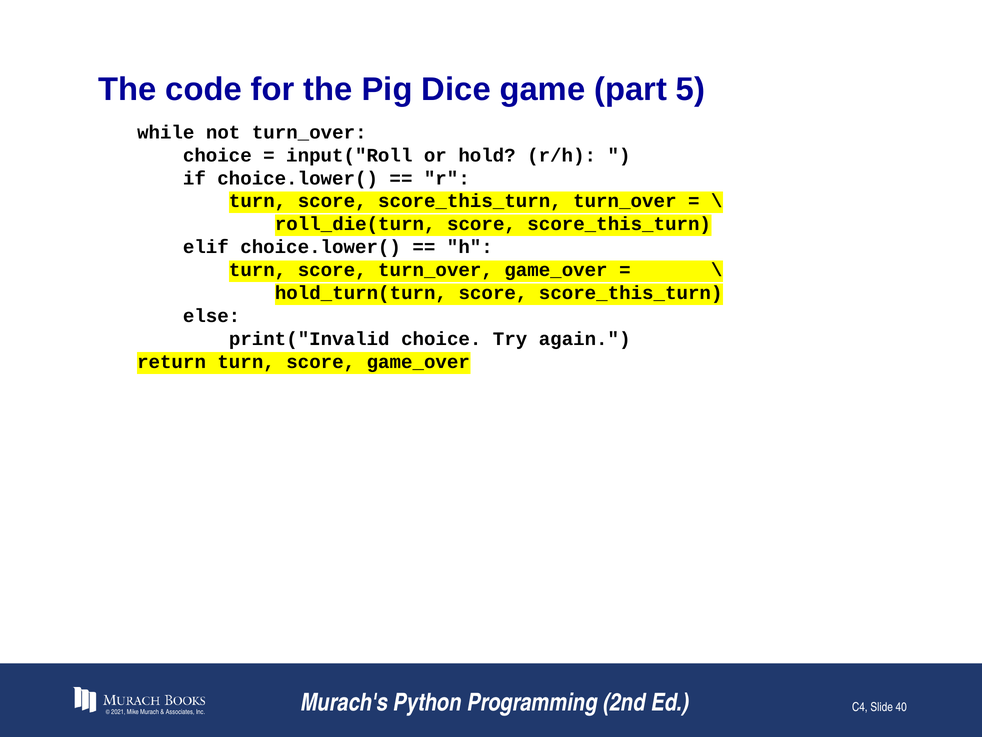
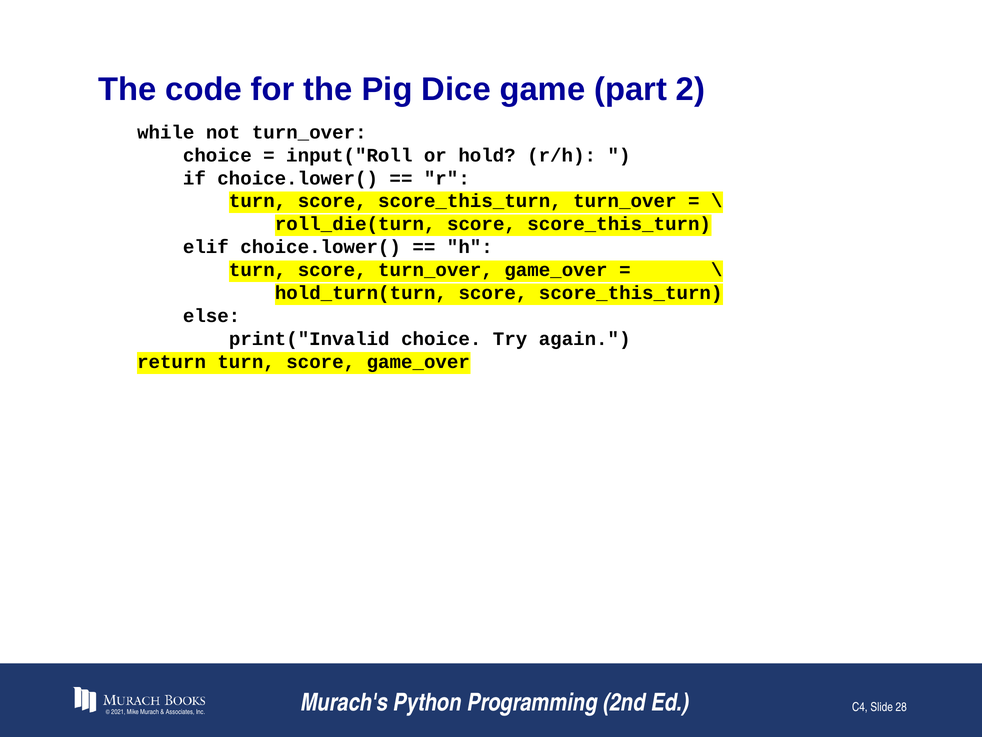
5: 5 -> 2 (691, 89)
40: 40 -> 28 (901, 707)
